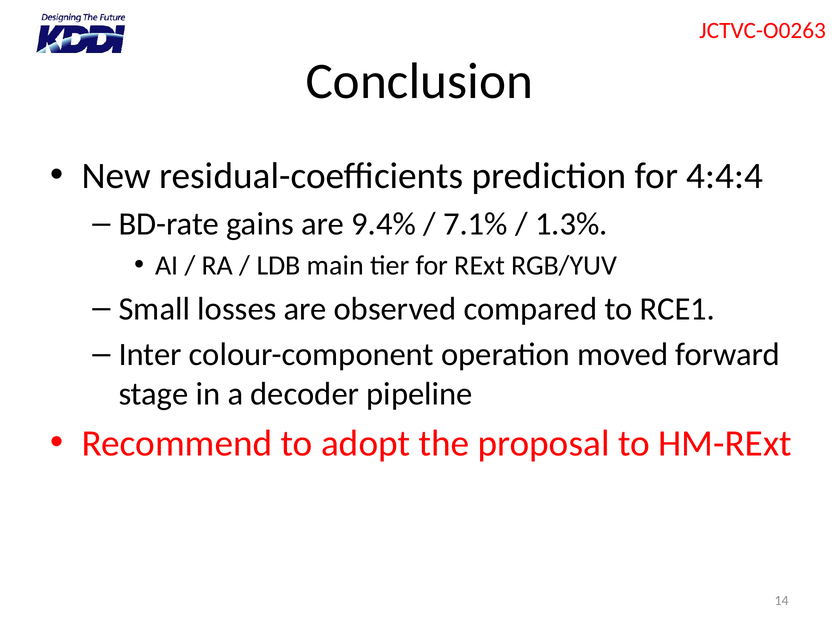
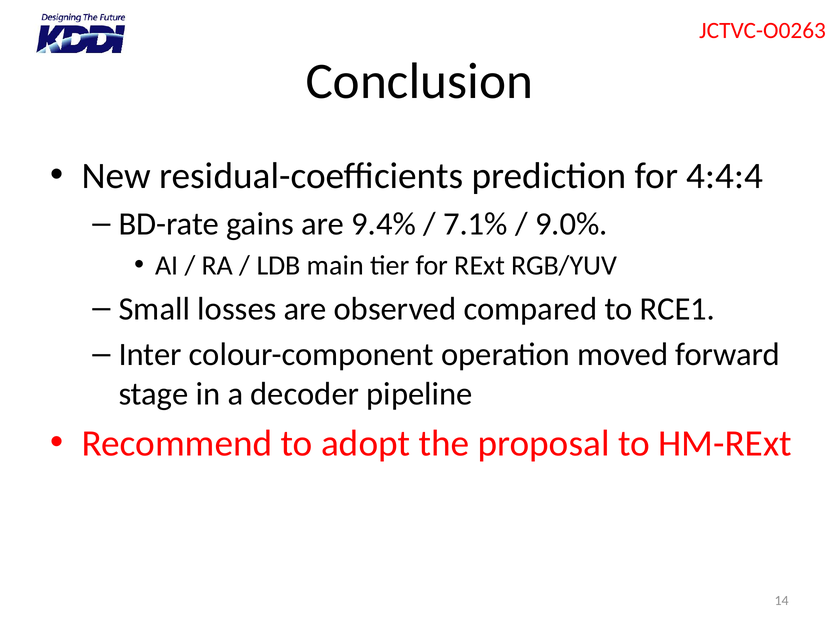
1.3%: 1.3% -> 9.0% (571, 224)
